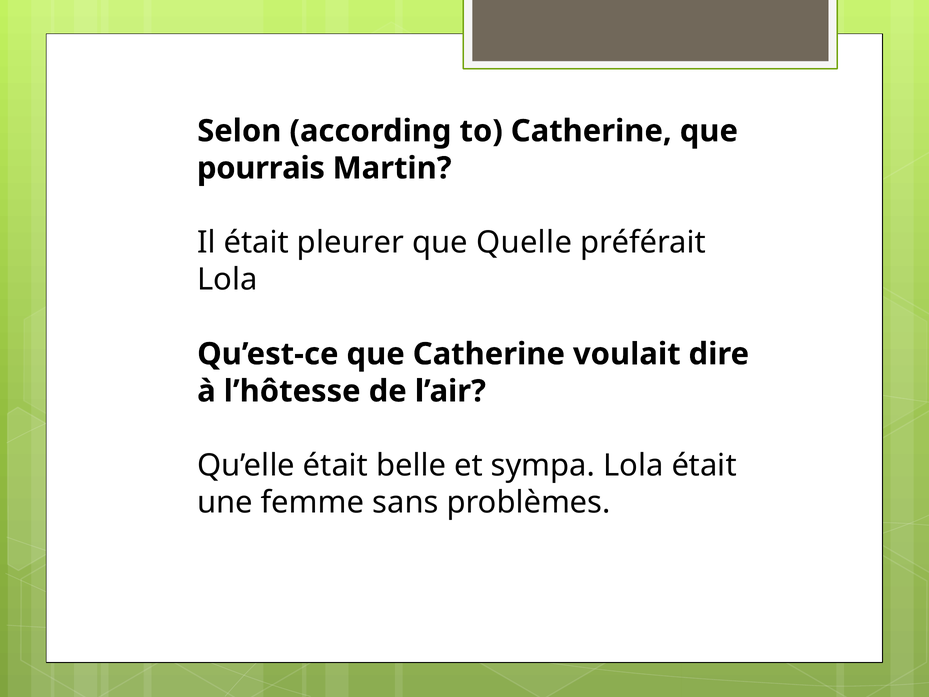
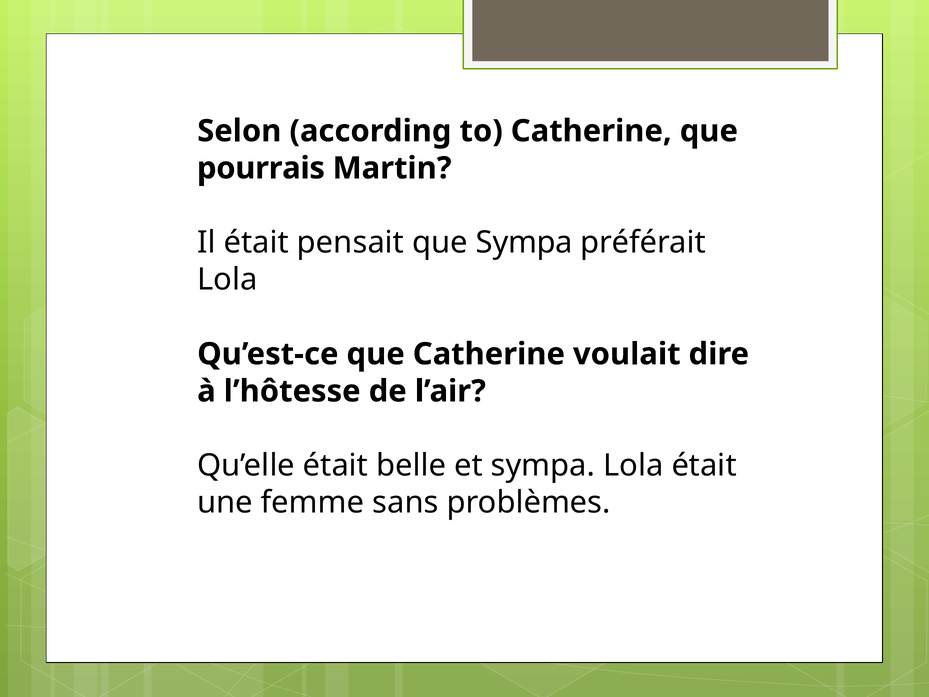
pleurer: pleurer -> pensait (351, 242)
que Quelle: Quelle -> Sympa (524, 242)
